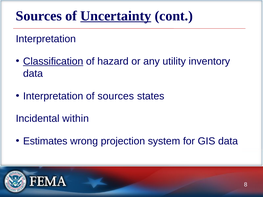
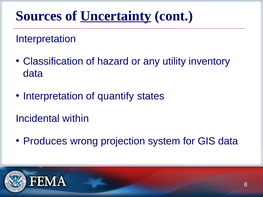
Classification underline: present -> none (53, 61)
of sources: sources -> quantify (116, 96)
Estimates: Estimates -> Produces (45, 141)
